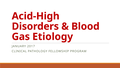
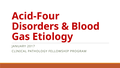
Acid-High: Acid-High -> Acid-Four (36, 16)
